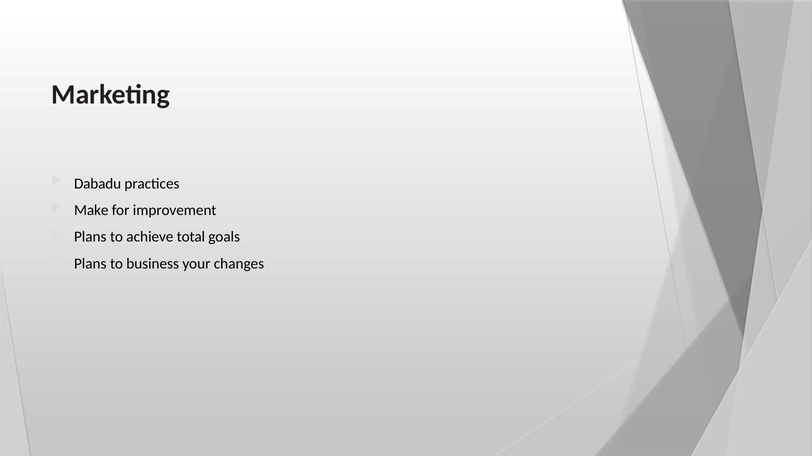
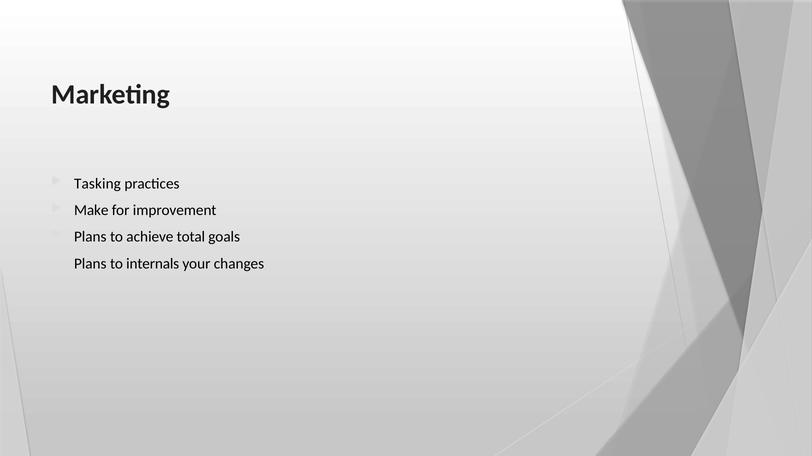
Dabadu: Dabadu -> Tasking (97, 184)
business: business -> internals (153, 264)
